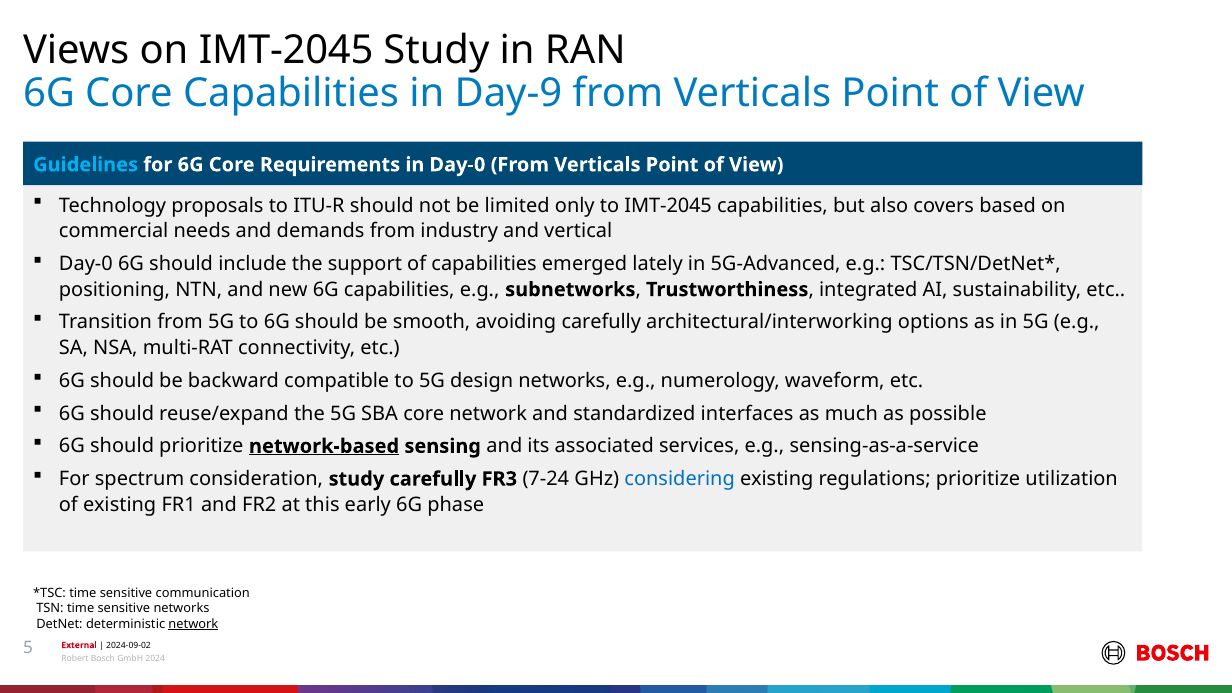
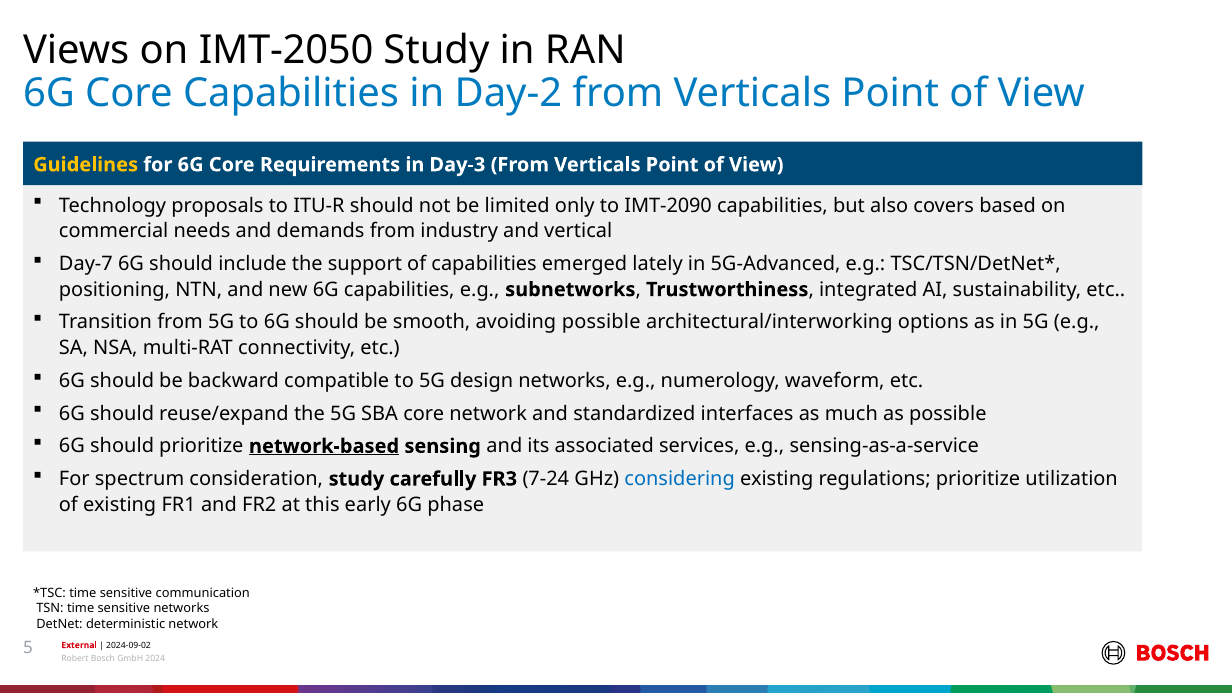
on IMT-2045: IMT-2045 -> IMT-2050 (286, 50)
Day-9: Day-9 -> Day-2 (508, 94)
Guidelines colour: light blue -> yellow (86, 165)
in Day-0: Day-0 -> Day-3 (457, 165)
to IMT-2045: IMT-2045 -> IMT-2090 (668, 206)
Day-0: Day-0 -> Day-7 (86, 264)
avoiding carefully: carefully -> possible (601, 322)
network underline: present -> none (193, 624)
